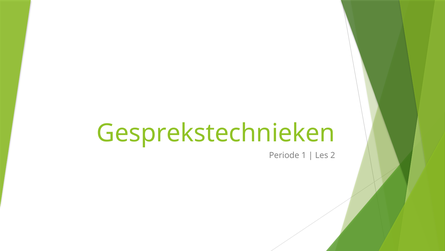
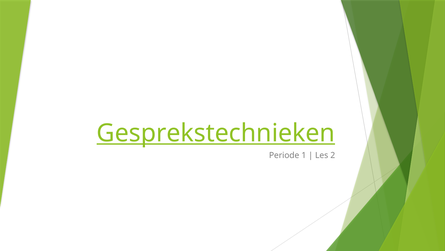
Gesprekstechnieken underline: none -> present (216, 133)
